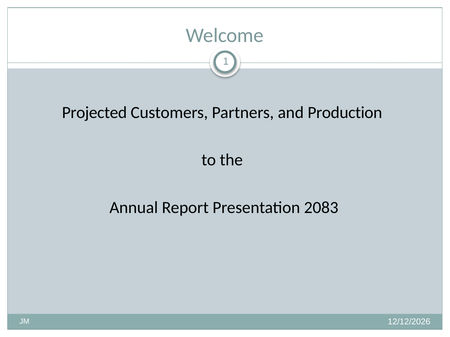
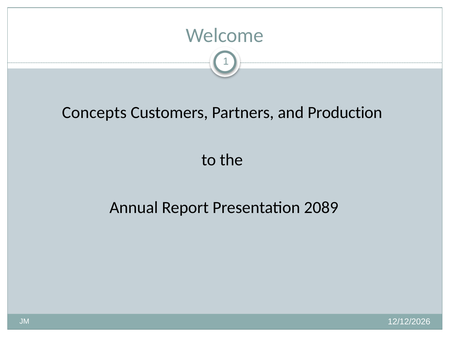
Projected: Projected -> Concepts (94, 113)
2083: 2083 -> 2089 (321, 208)
